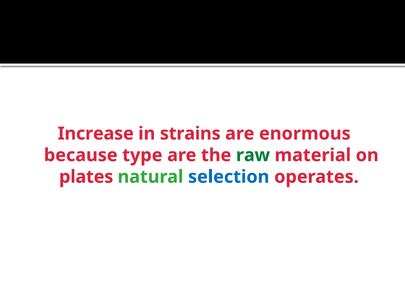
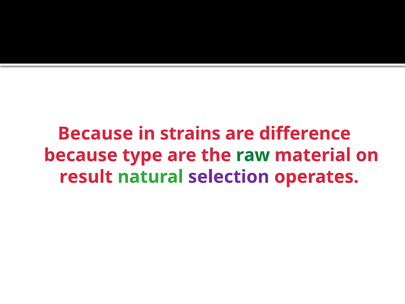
Increase: Increase -> Because (96, 133)
enormous: enormous -> difference (305, 133)
plates: plates -> result (86, 177)
selection colour: blue -> purple (229, 177)
